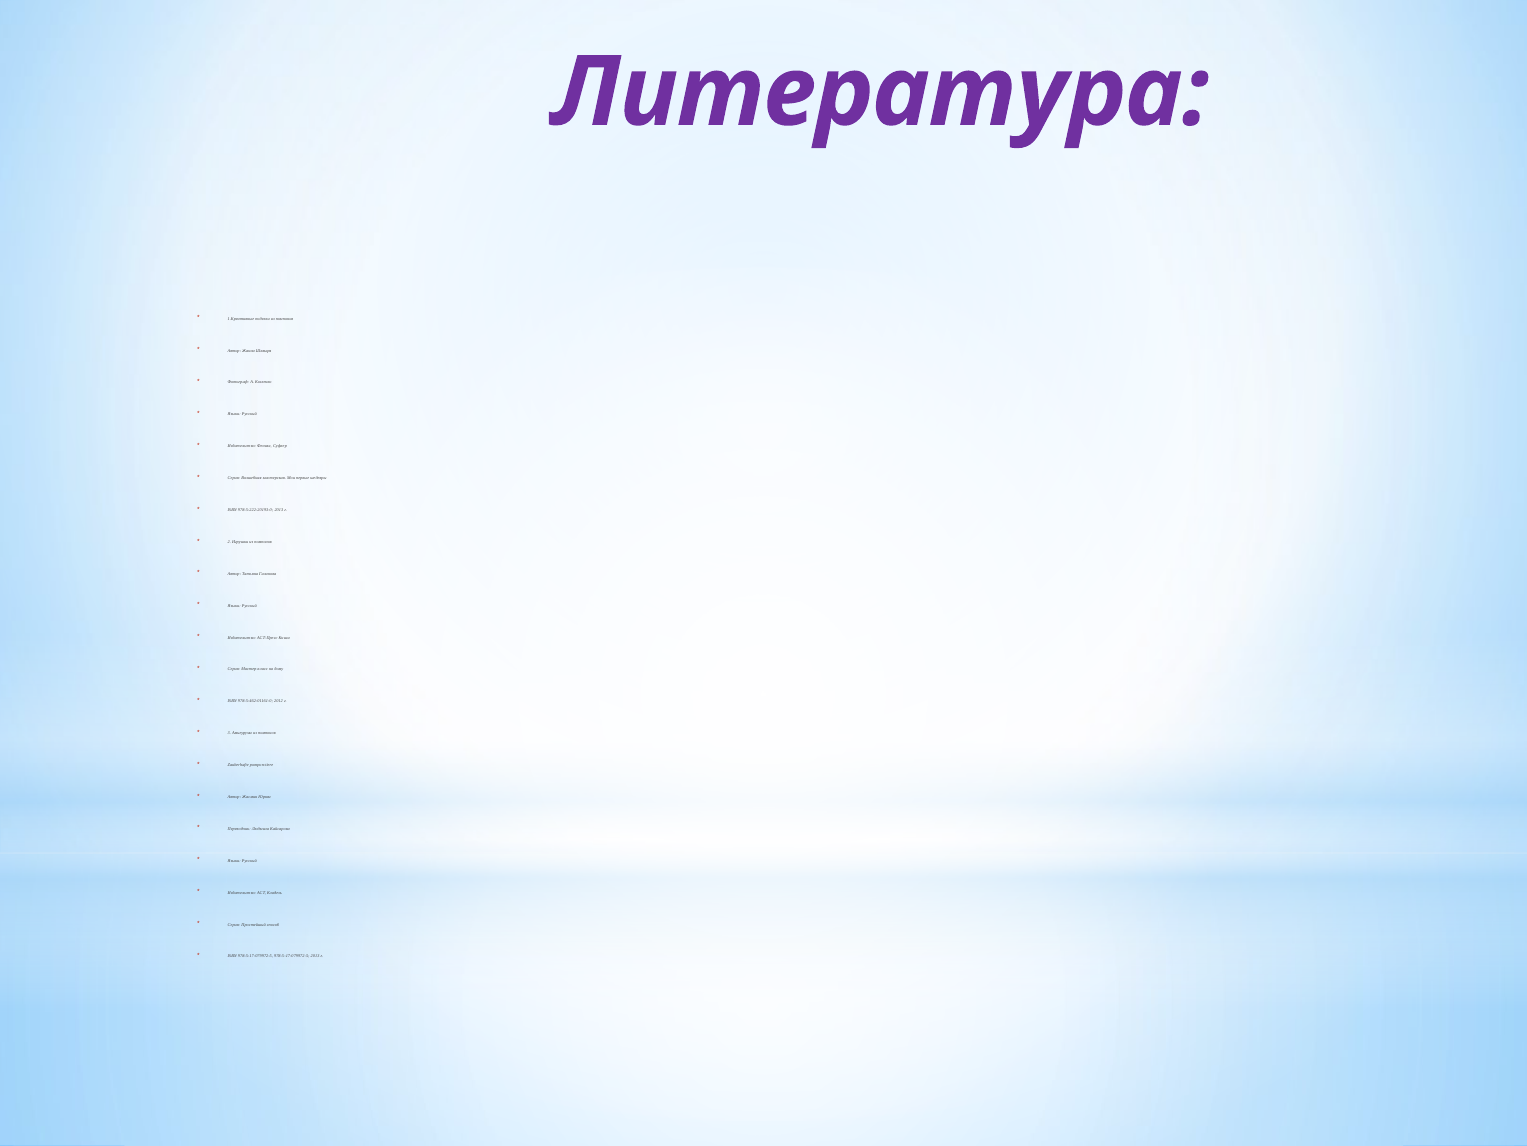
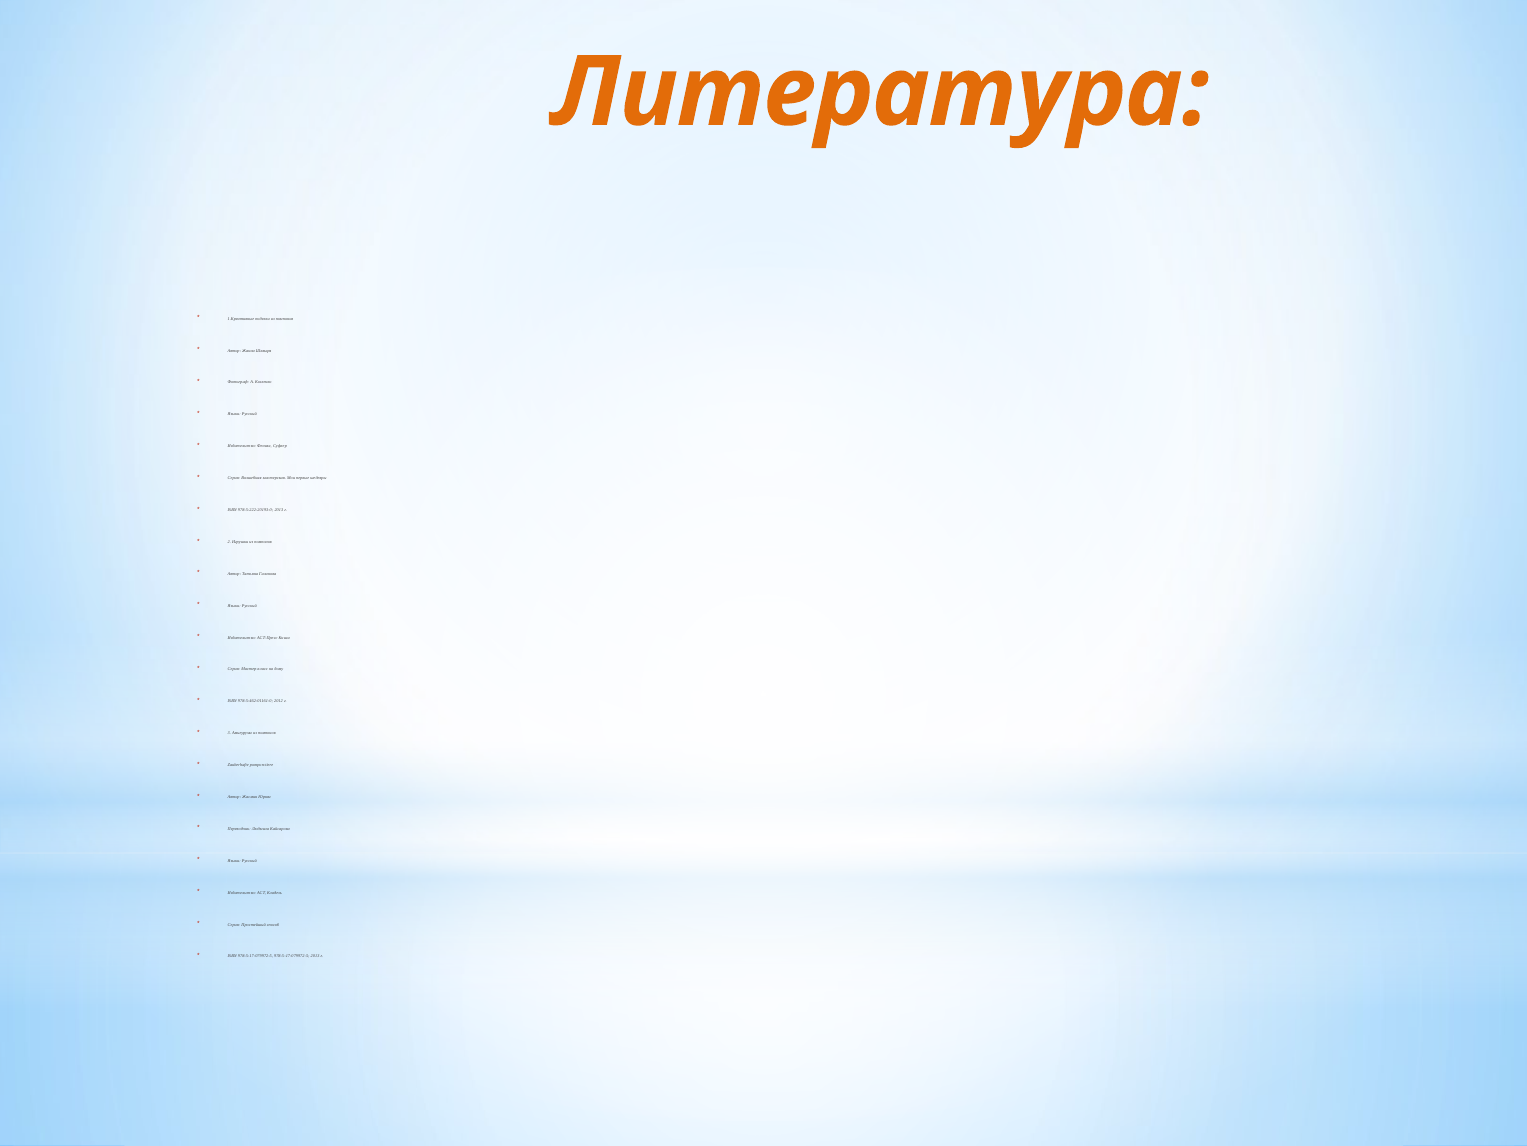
Литература colour: purple -> orange (881, 92)
